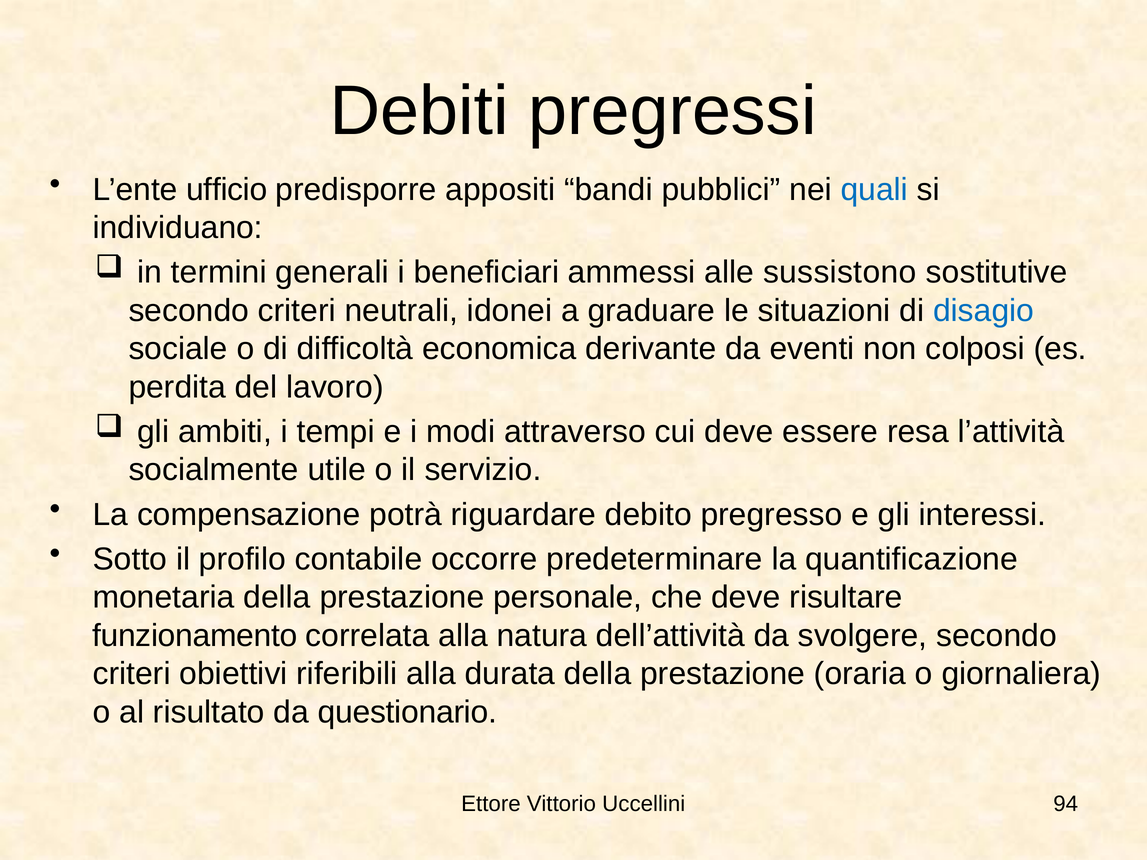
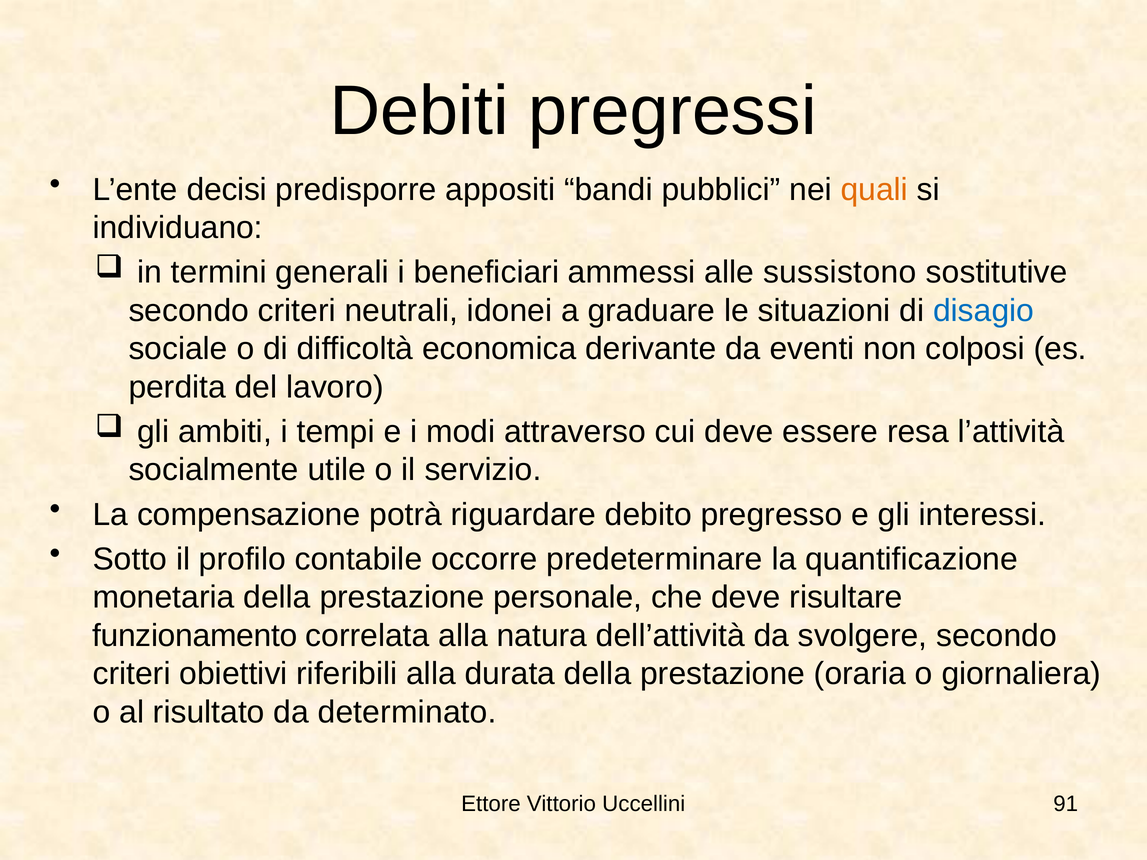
ufficio: ufficio -> decisi (227, 190)
quali colour: blue -> orange (874, 190)
questionario: questionario -> determinato (407, 712)
94: 94 -> 91 (1066, 804)
